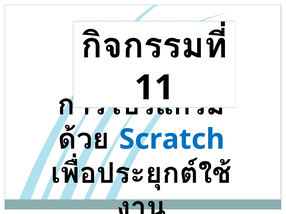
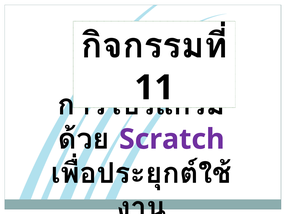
Scratch colour: blue -> purple (172, 140)
